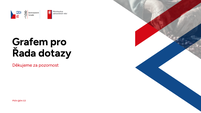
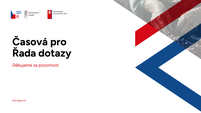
Grafem: Grafem -> Časová (30, 42)
